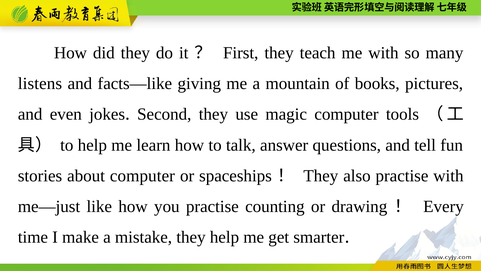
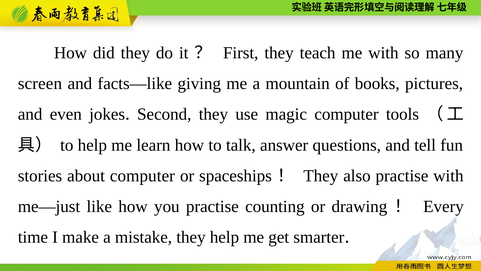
listens: listens -> screen (40, 84)
